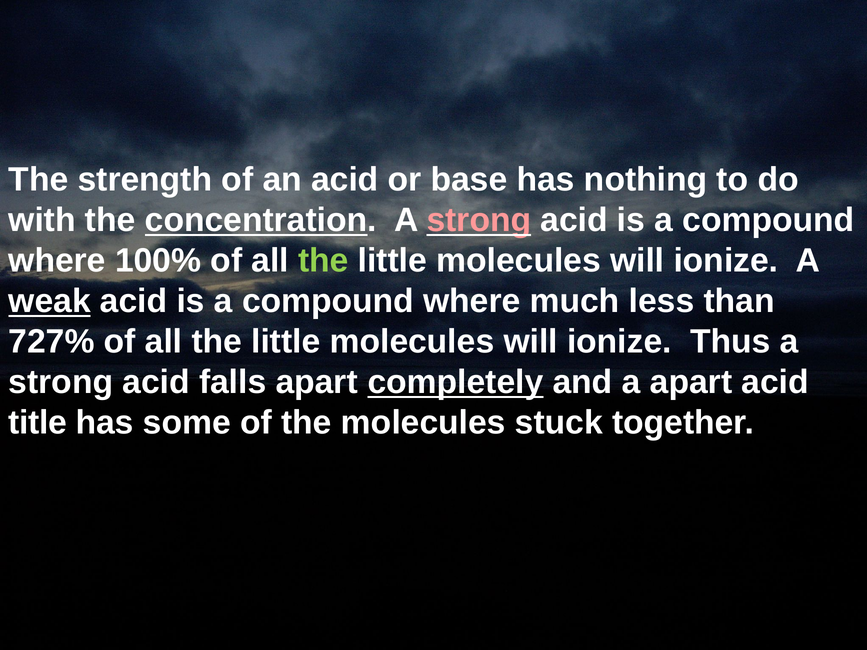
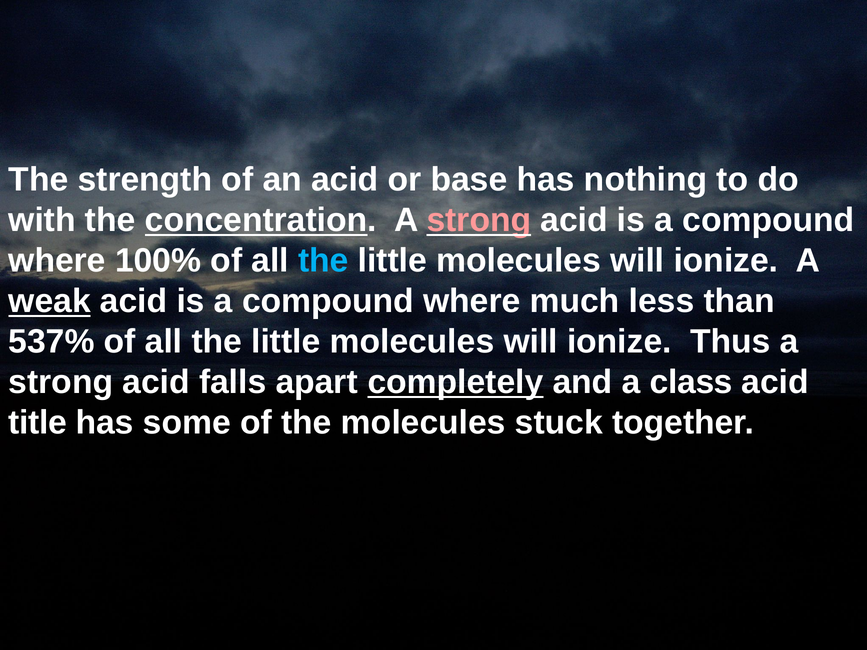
the colour: light green -> light blue (323, 261)
727%: 727% -> 537% (52, 342)
a apart: apart -> class (691, 382)
